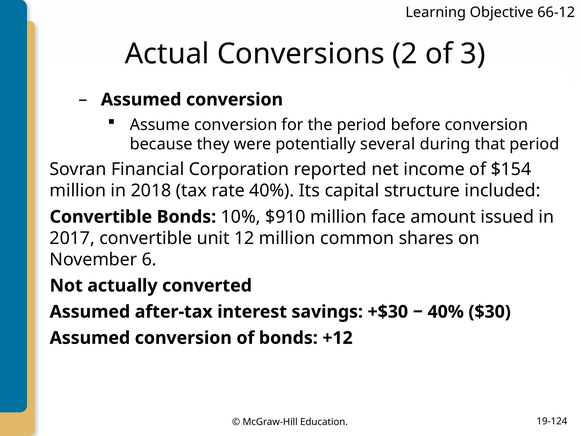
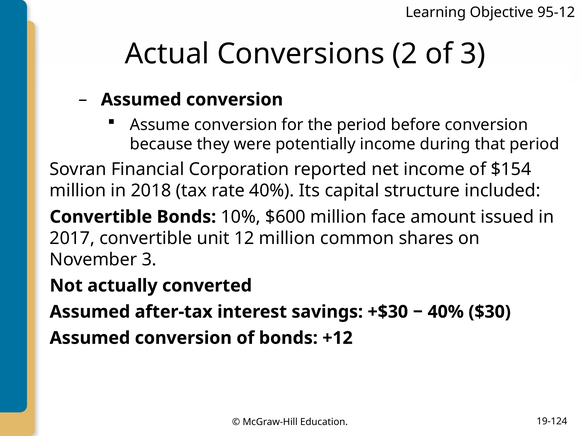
66-12: 66-12 -> 95-12 (556, 12)
potentially several: several -> income (388, 144)
$910: $910 -> $600 (285, 217)
November 6: 6 -> 3 (149, 259)
